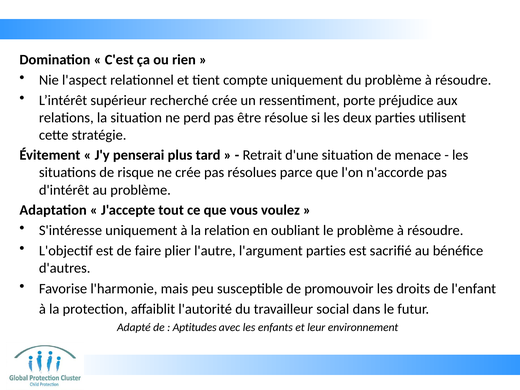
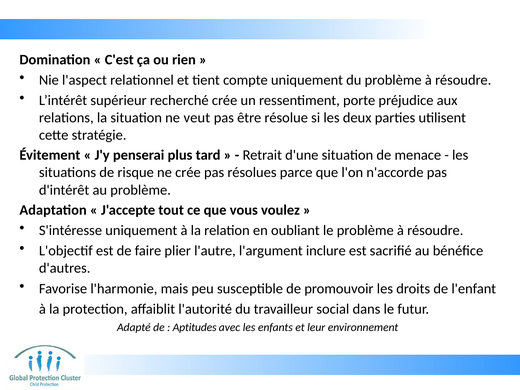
perd: perd -> veut (197, 118)
l'argument parties: parties -> inclure (326, 251)
